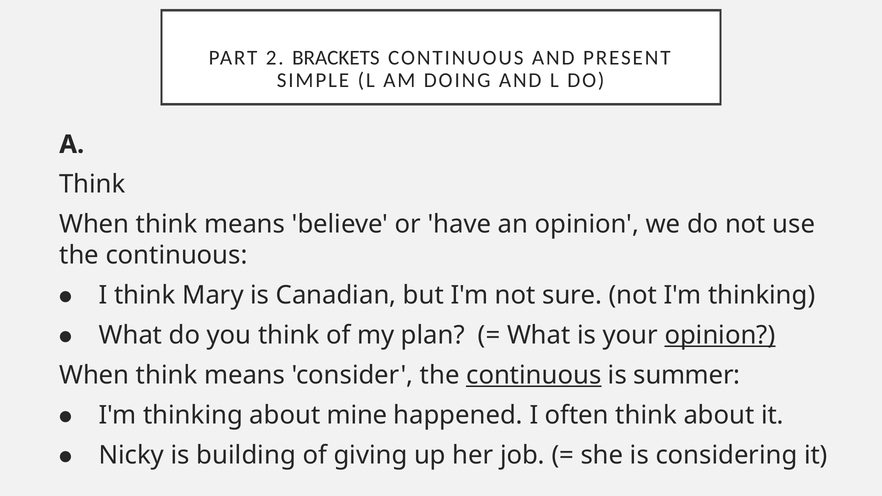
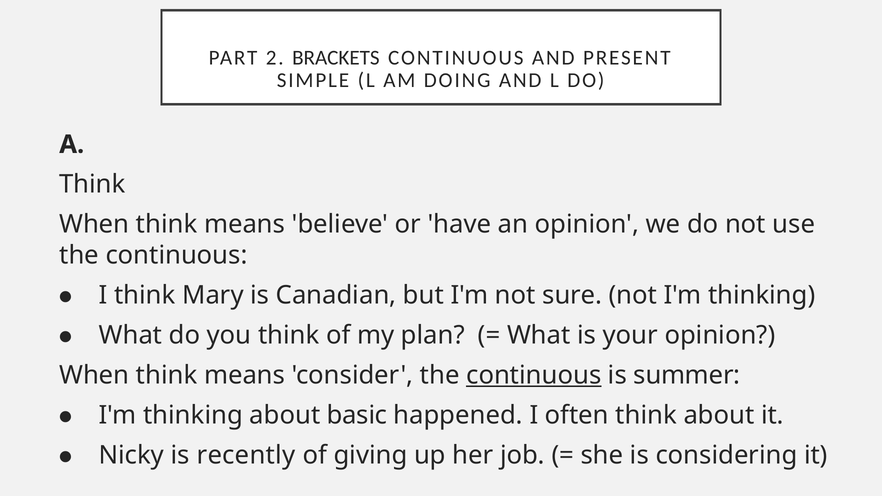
opinion underline: present -> none (720, 335)
mine: mine -> basic (357, 415)
building: building -> recently (246, 455)
